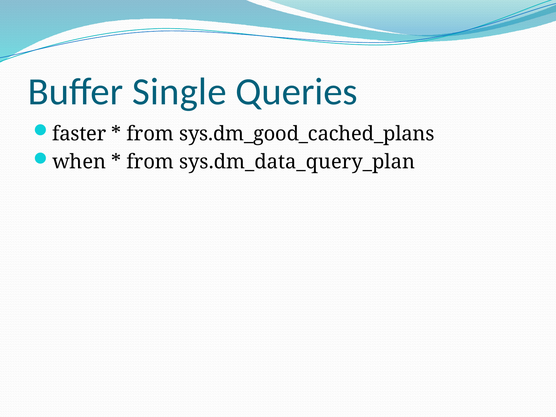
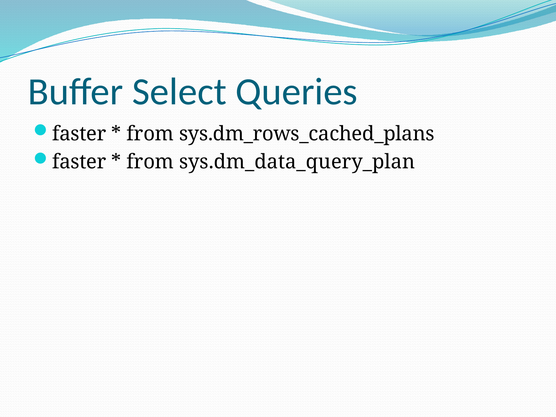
Single: Single -> Select (179, 92)
sys.dm_good_cached_plans: sys.dm_good_cached_plans -> sys.dm_rows_cached_plans (307, 134)
when: when -> faster (79, 162)
